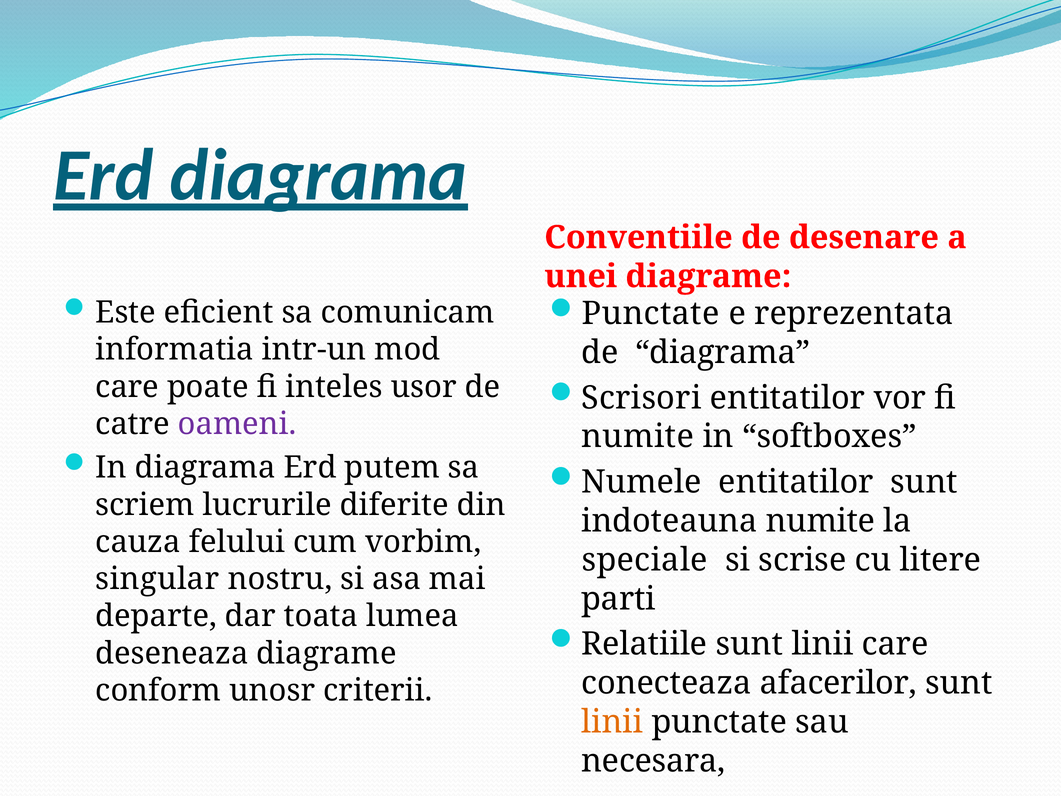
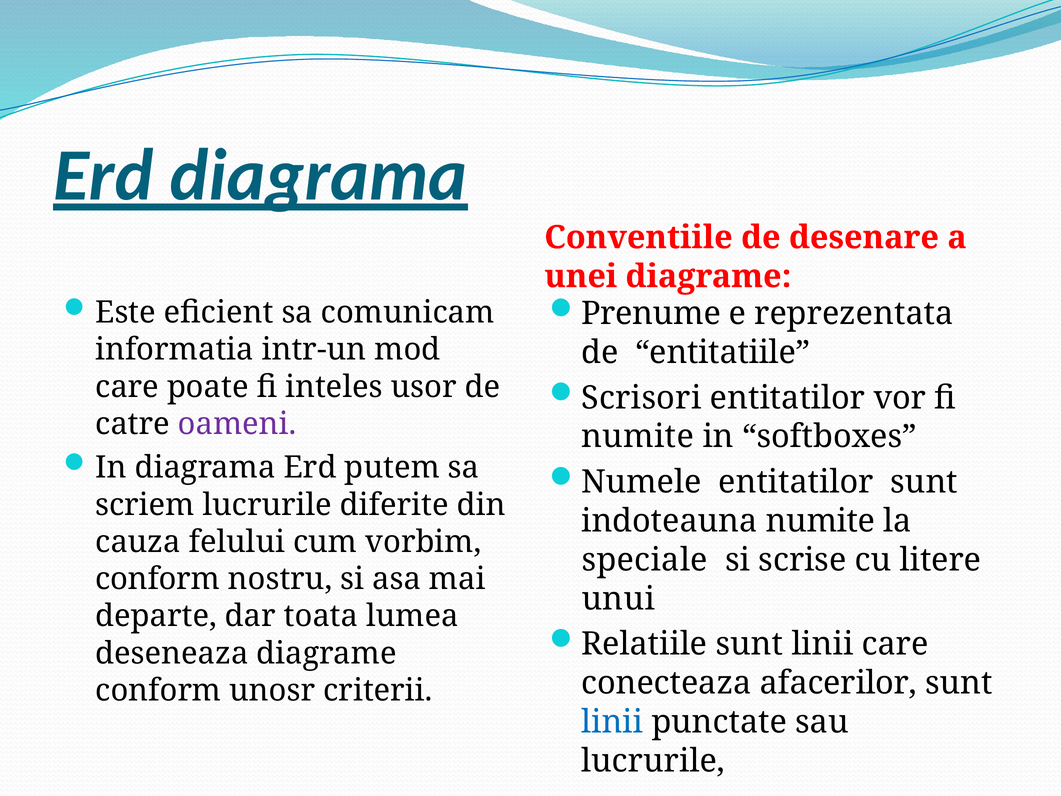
Punctate: Punctate -> Prenume (651, 313)
de diagrama: diagrama -> entitatiile (723, 352)
singular: singular -> conform (158, 579)
parti: parti -> unui (618, 599)
linii colour: orange -> blue (612, 722)
necesara: necesara -> lucrurile (653, 761)
